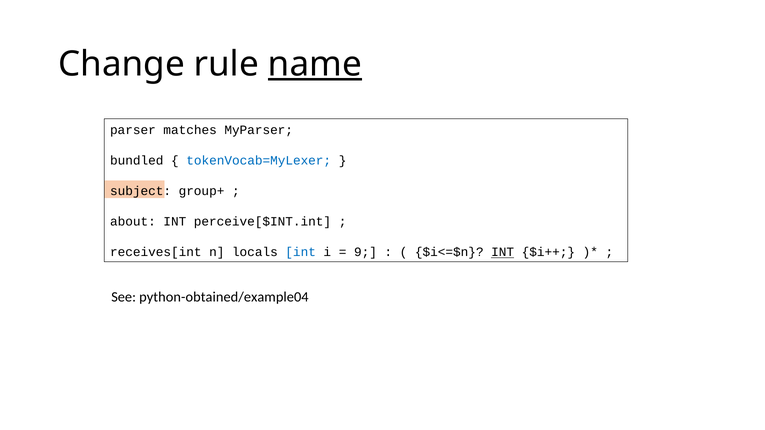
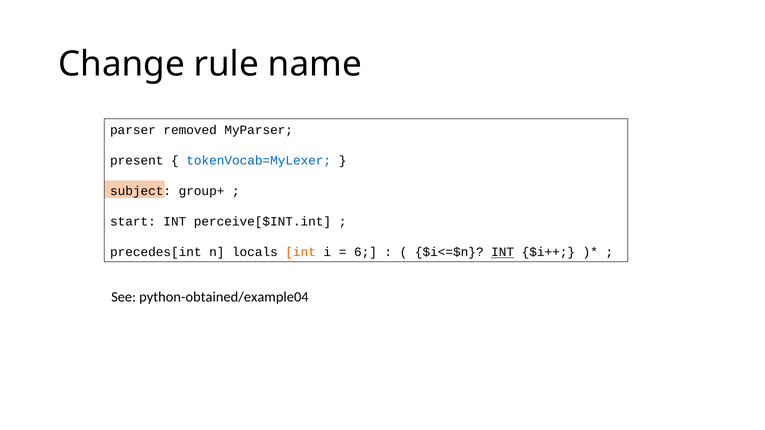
name underline: present -> none (315, 64)
matches: matches -> removed (190, 130)
bundled: bundled -> present (137, 161)
about: about -> start (133, 222)
receives[int: receives[int -> precedes[int (156, 252)
int colour: blue -> orange (301, 252)
9: 9 -> 6 (365, 252)
